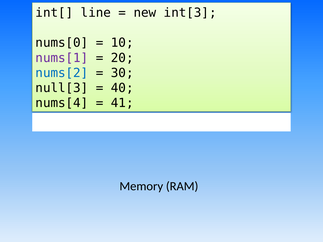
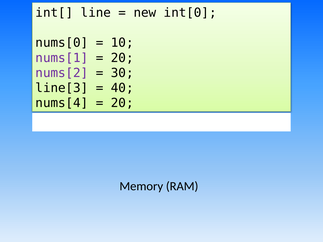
int[3: int[3 -> int[0 (190, 13)
nums[2 colour: blue -> purple (62, 73)
null[3: null[3 -> line[3 (62, 88)
41: 41 -> 20 (122, 103)
